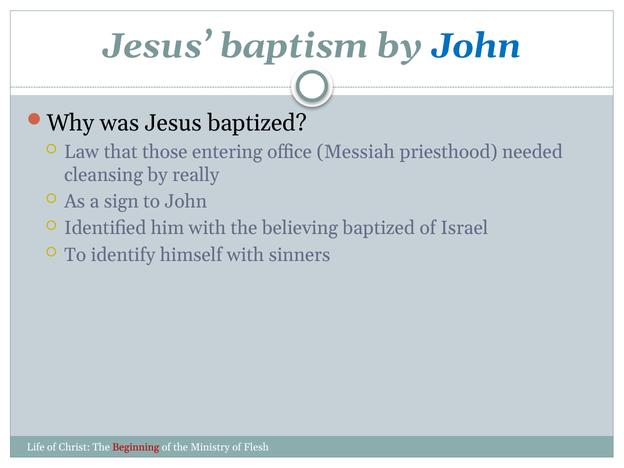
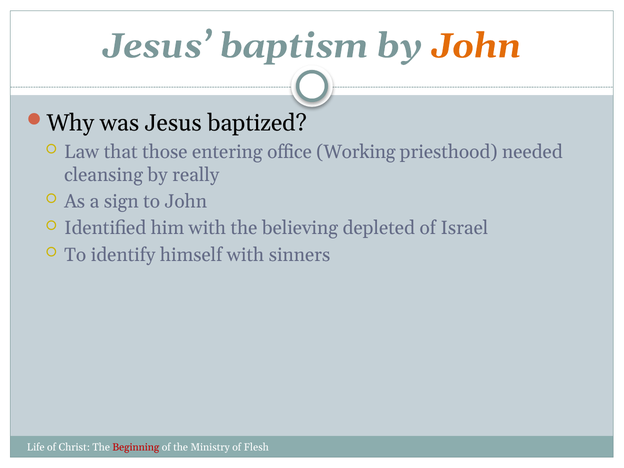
John colour: blue -> orange (476, 46)
Messiah: Messiah -> Working (356, 152)
believing baptized: baptized -> depleted (379, 228)
